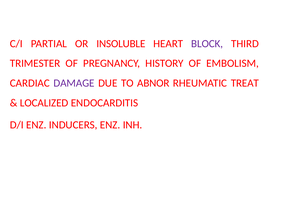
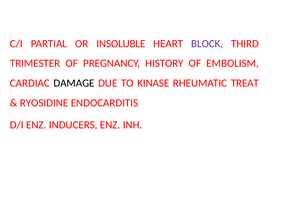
DAMAGE colour: purple -> black (74, 83)
ABNOR: ABNOR -> KINASE (153, 83)
LOCALIZED: LOCALIZED -> RYOSIDINE (44, 103)
